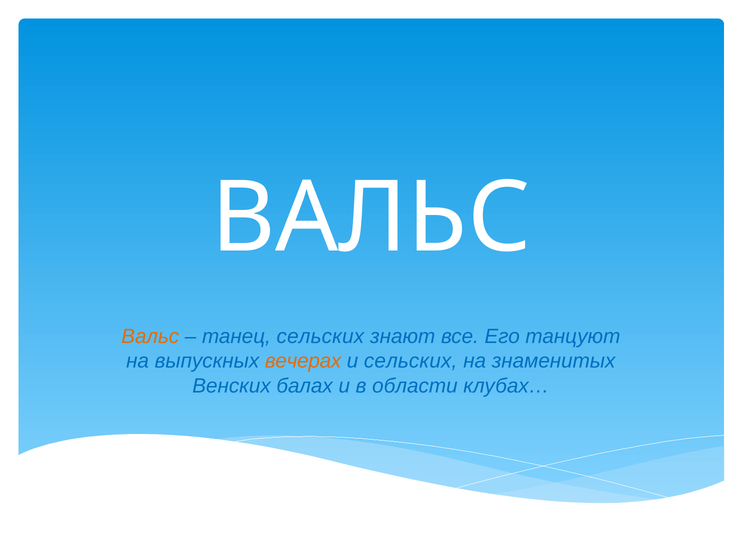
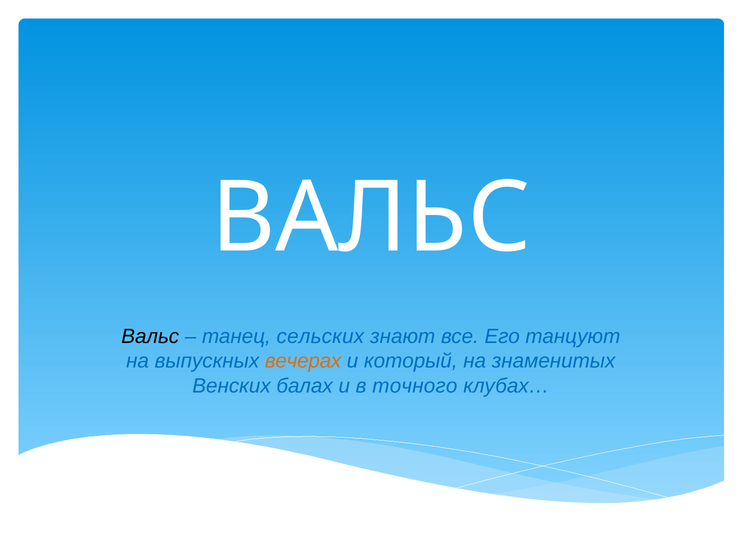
Вальс colour: orange -> black (150, 337)
и сельских: сельских -> который (411, 361)
области: области -> точного (415, 386)
